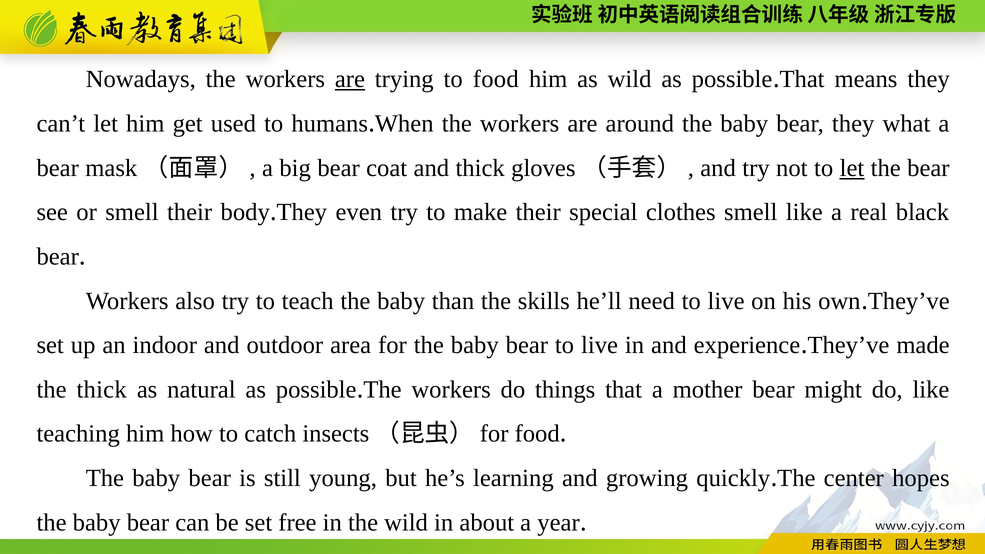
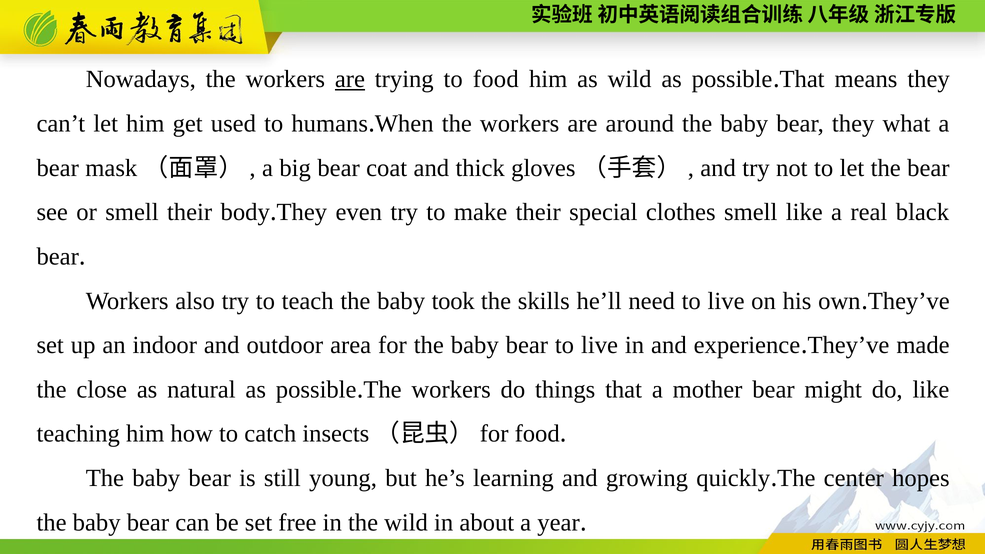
let underline: present -> none (852, 168)
than: than -> took (453, 301)
the thick: thick -> close (102, 390)
